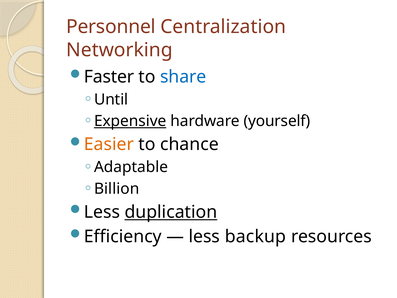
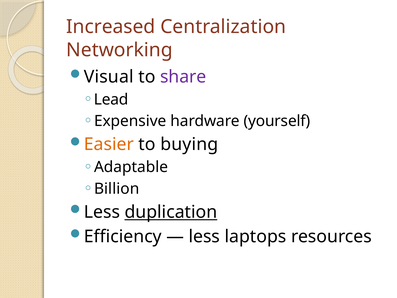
Personnel: Personnel -> Increased (111, 27)
Faster: Faster -> Visual (109, 77)
share colour: blue -> purple (183, 77)
Until: Until -> Lead (111, 99)
Expensive underline: present -> none (130, 121)
chance: chance -> buying (189, 144)
backup: backup -> laptops (255, 236)
